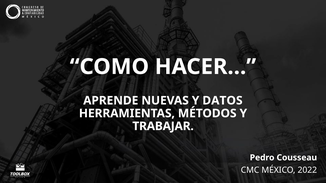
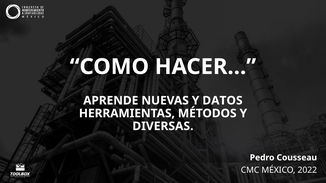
TRABAJAR: TRABAJAR -> DIVERSAS (163, 126)
